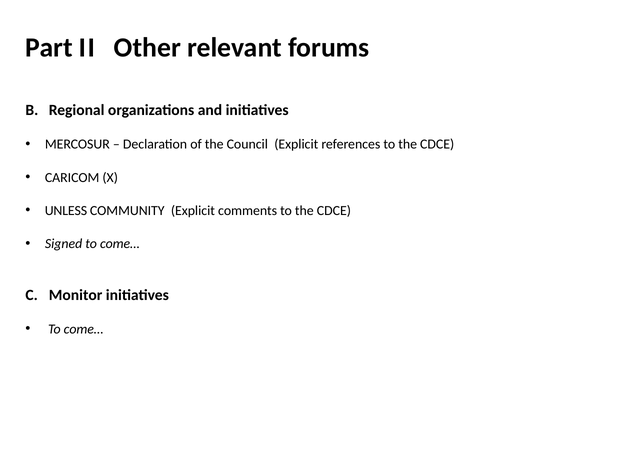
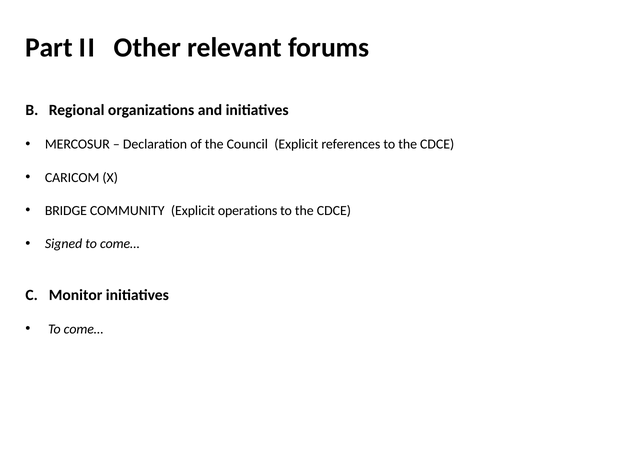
UNLESS: UNLESS -> BRIDGE (66, 211)
comments: comments -> operations (248, 211)
